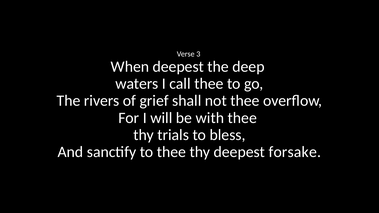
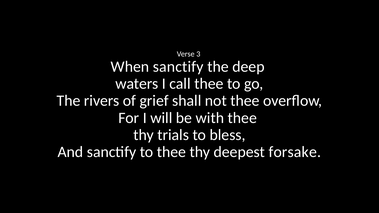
When deepest: deepest -> sanctify (178, 67)
